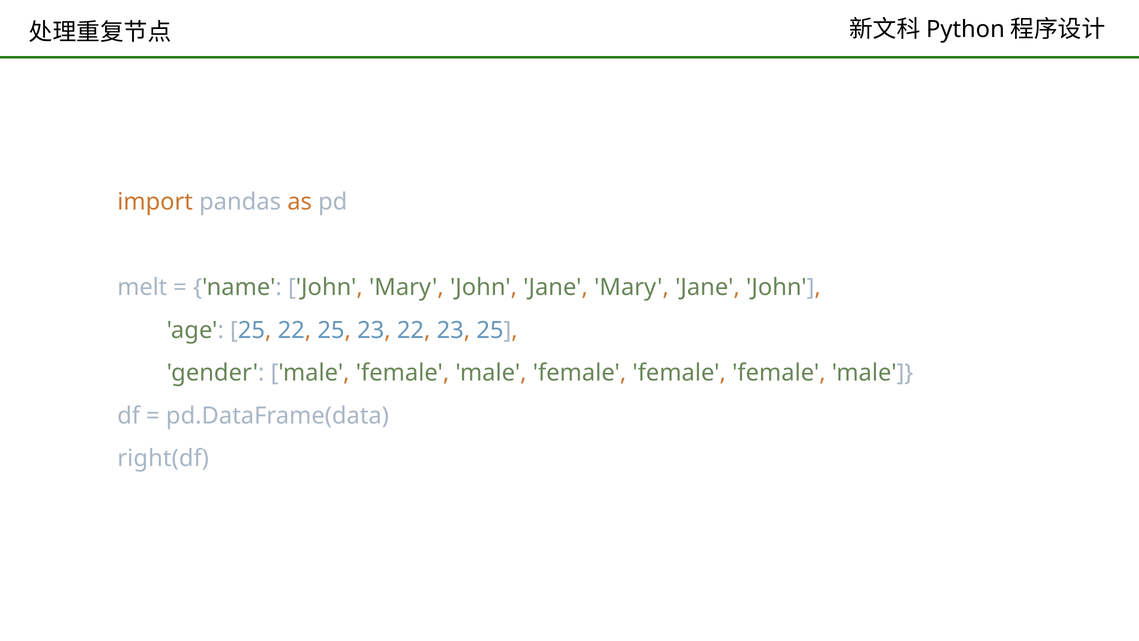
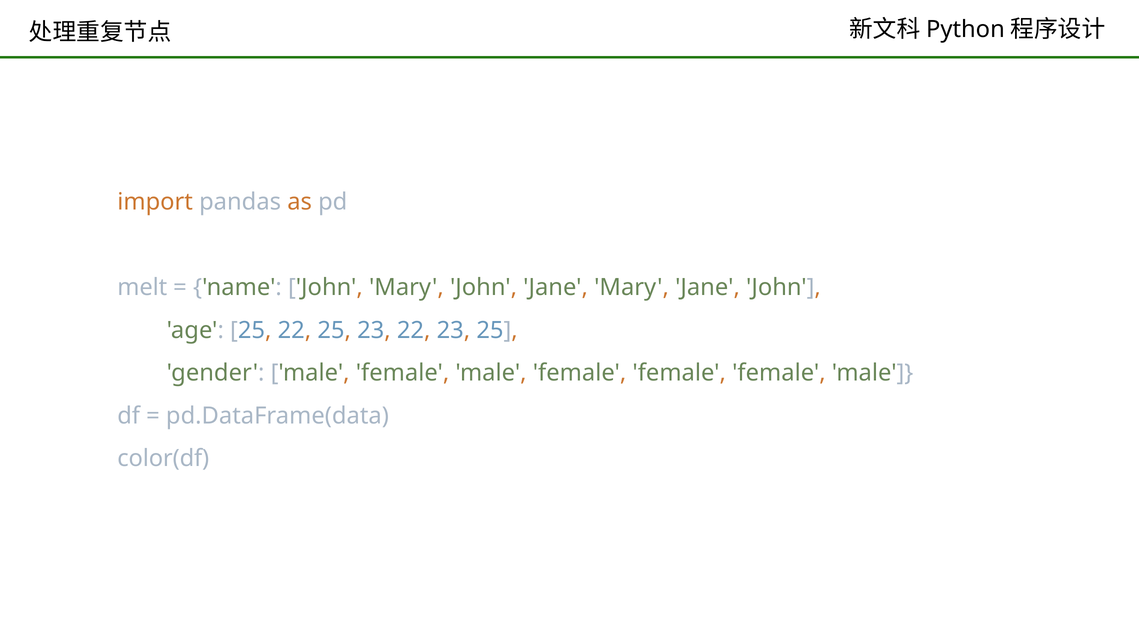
right(df: right(df -> color(df (163, 458)
